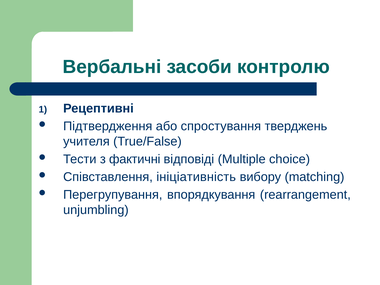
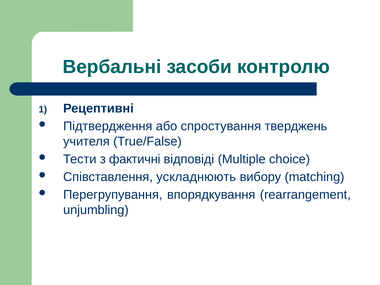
ініціативність: ініціативність -> ускладнюють (196, 177)
